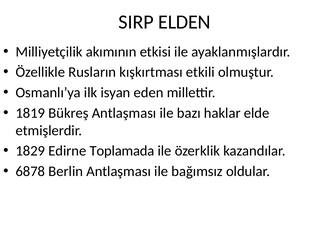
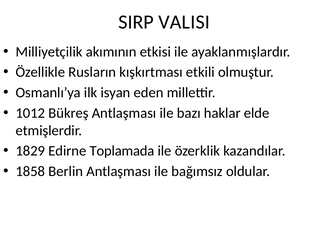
ELDEN: ELDEN -> VALISI (184, 22)
1819: 1819 -> 1012 (30, 113)
6878: 6878 -> 1858 (30, 171)
